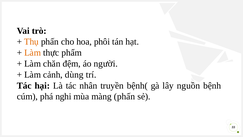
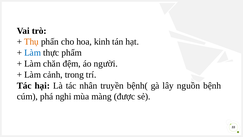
phôi: phôi -> kinh (102, 42)
Làm colour: orange -> blue (33, 53)
dùng: dùng -> trong (74, 74)
màng phấn: phấn -> được (125, 96)
